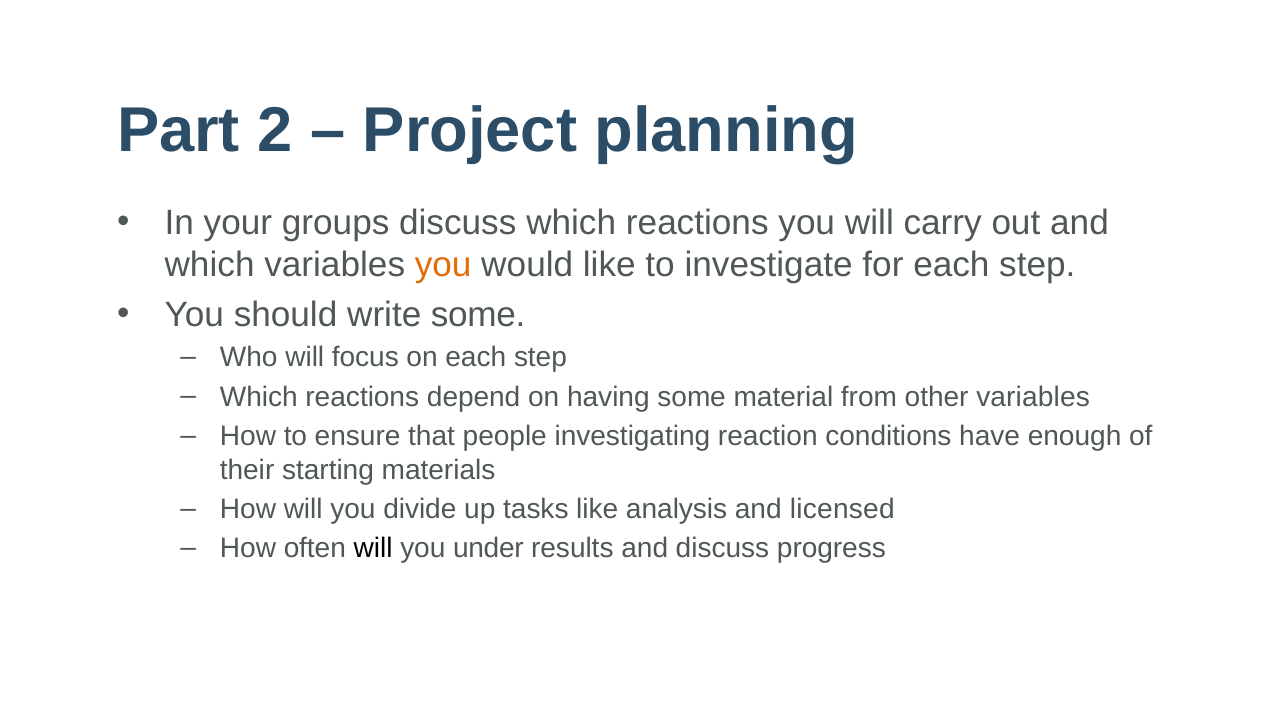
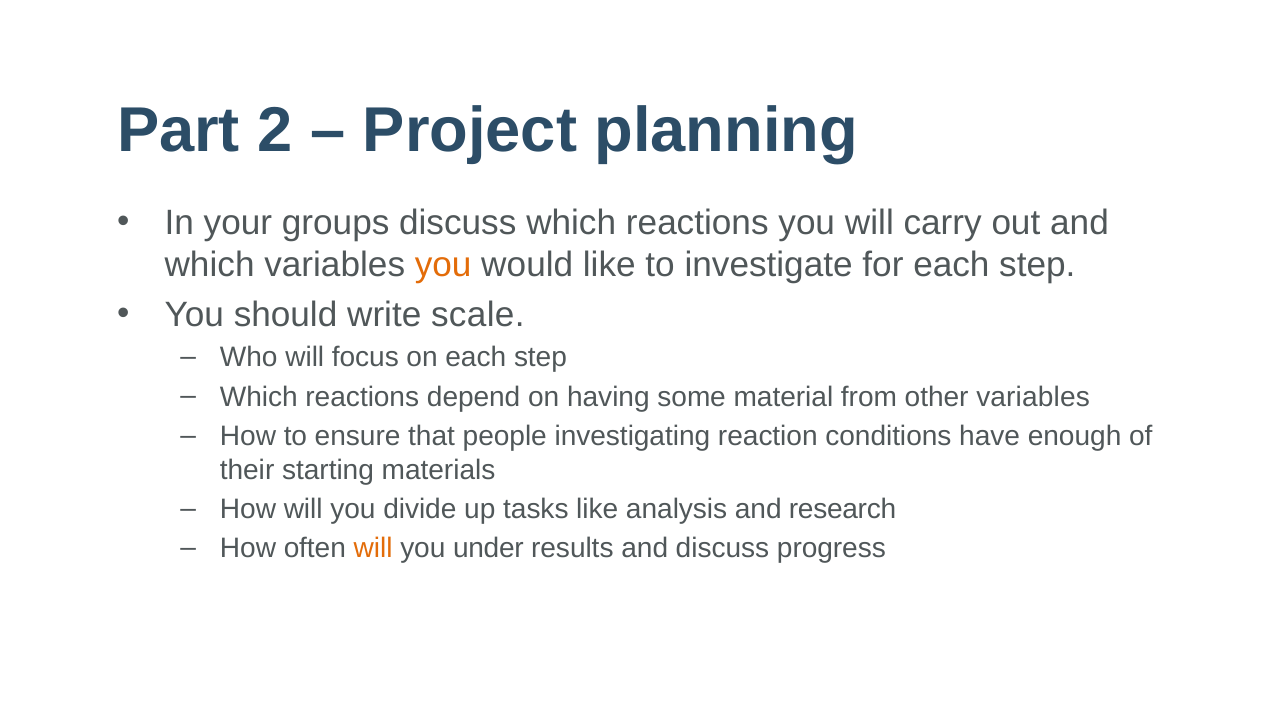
write some: some -> scale (478, 314)
licensed: licensed -> research (843, 509)
will colour: black -> orange (373, 548)
